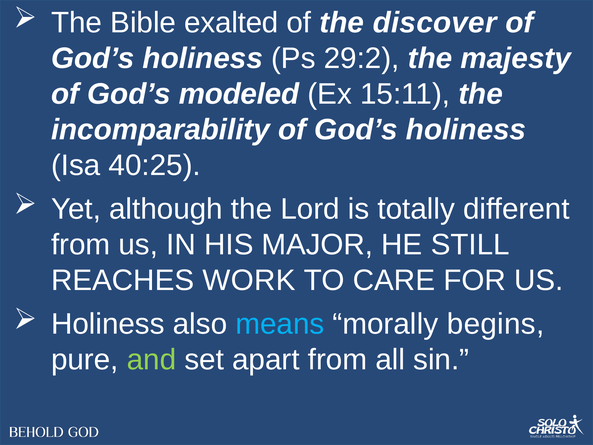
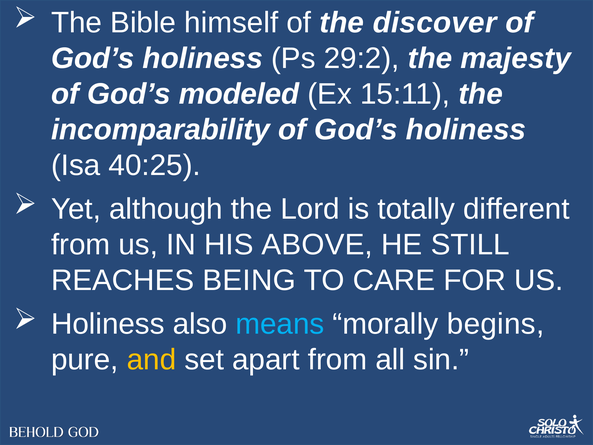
exalted: exalted -> himself (231, 23)
MAJOR: MAJOR -> ABOVE (317, 245)
WORK: WORK -> BEING (249, 280)
and colour: light green -> yellow (151, 360)
